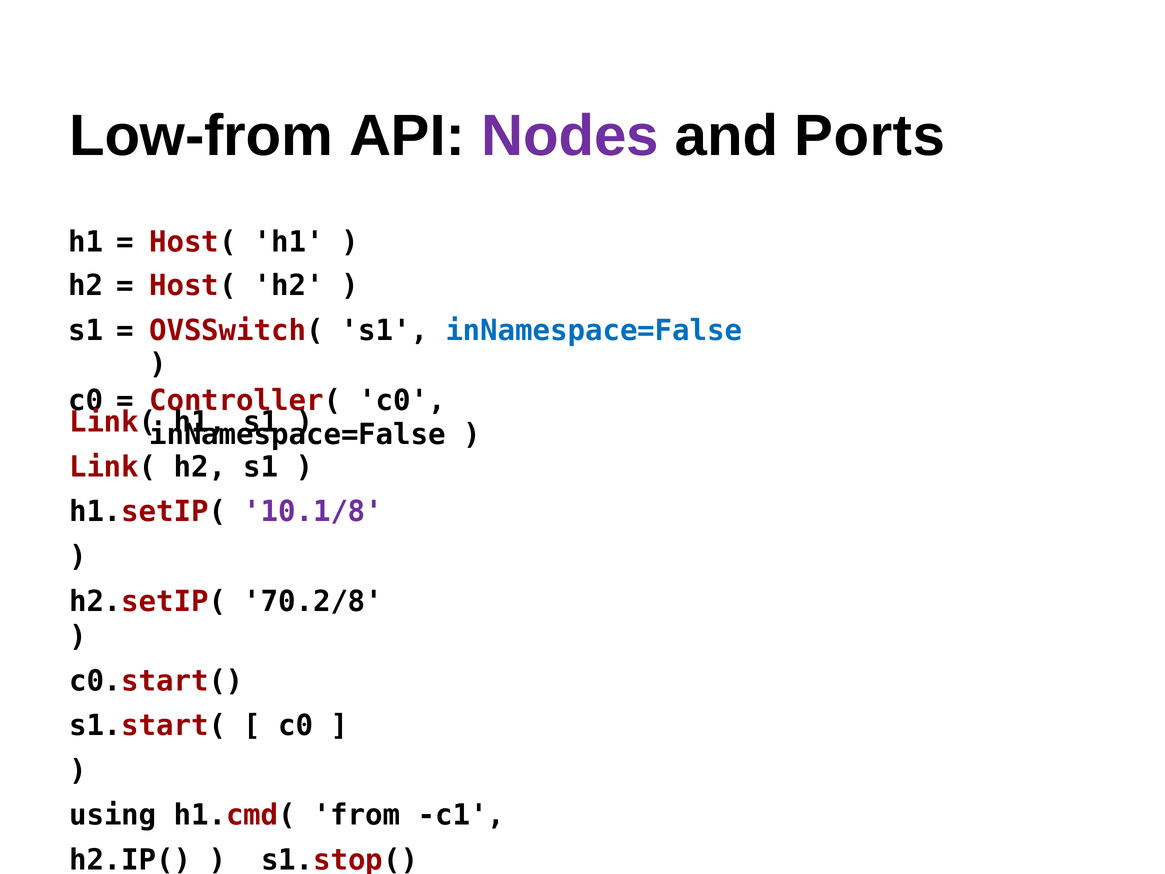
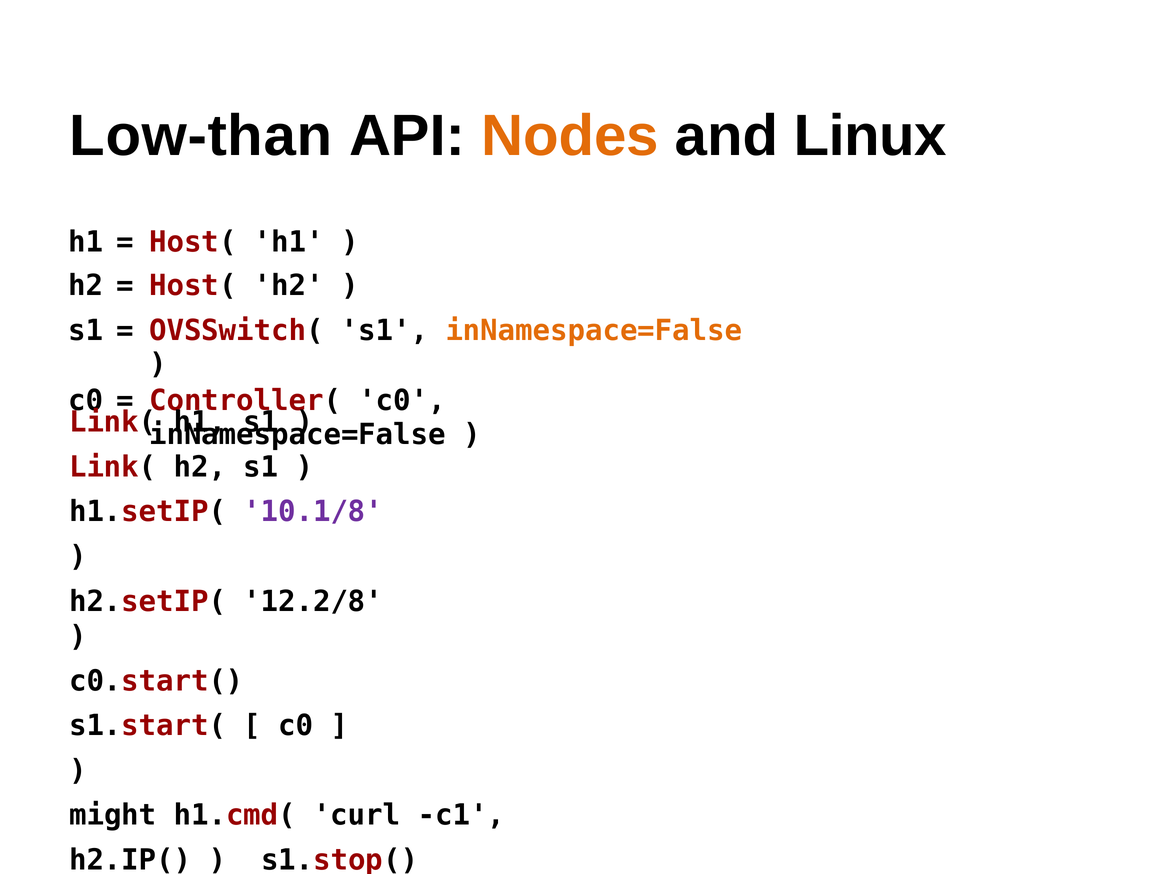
Low-from: Low-from -> Low-than (201, 136)
Nodes colour: purple -> orange (570, 136)
Ports: Ports -> Linux (870, 136)
inNamespace=False colour: blue -> orange (594, 330)
70.2/8: 70.2/8 -> 12.2/8 (313, 601)
using: using -> might (113, 815)
from: from -> curl (357, 815)
